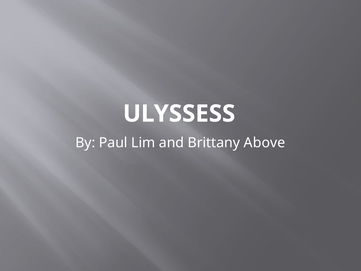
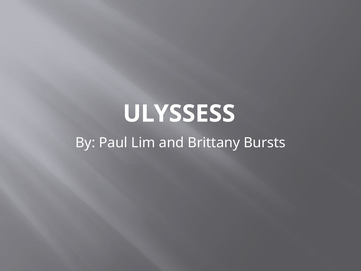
Above: Above -> Bursts (265, 143)
